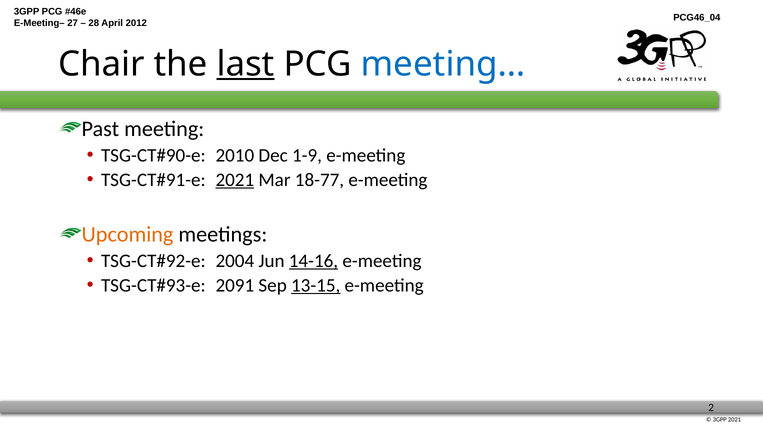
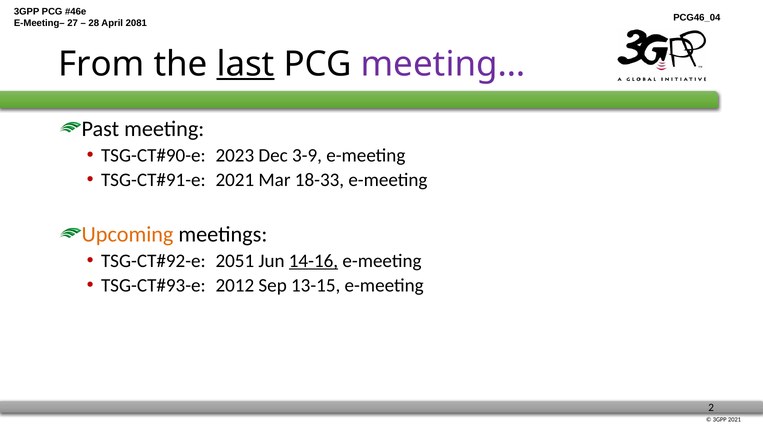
2012: 2012 -> 2081 (136, 23)
Chair: Chair -> From (101, 64)
meeting… colour: blue -> purple (443, 64)
2010: 2010 -> 2023 (235, 155)
1-9: 1-9 -> 3-9 (307, 155)
2021 underline: present -> none (235, 180)
18-77: 18-77 -> 18-33 (319, 180)
2004: 2004 -> 2051 (235, 261)
2091: 2091 -> 2012 (235, 286)
13-15 underline: present -> none (316, 286)
